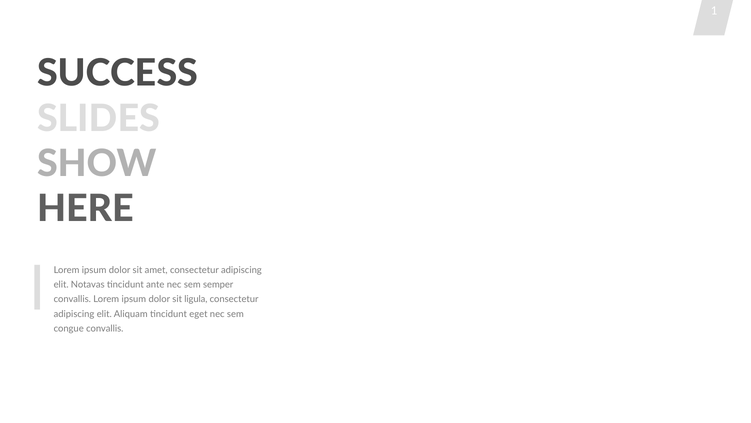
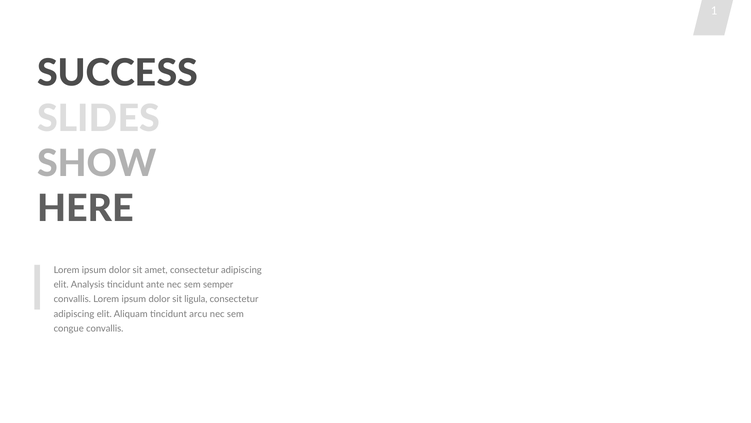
Notavas: Notavas -> Analysis (88, 285)
eget: eget -> arcu (198, 314)
